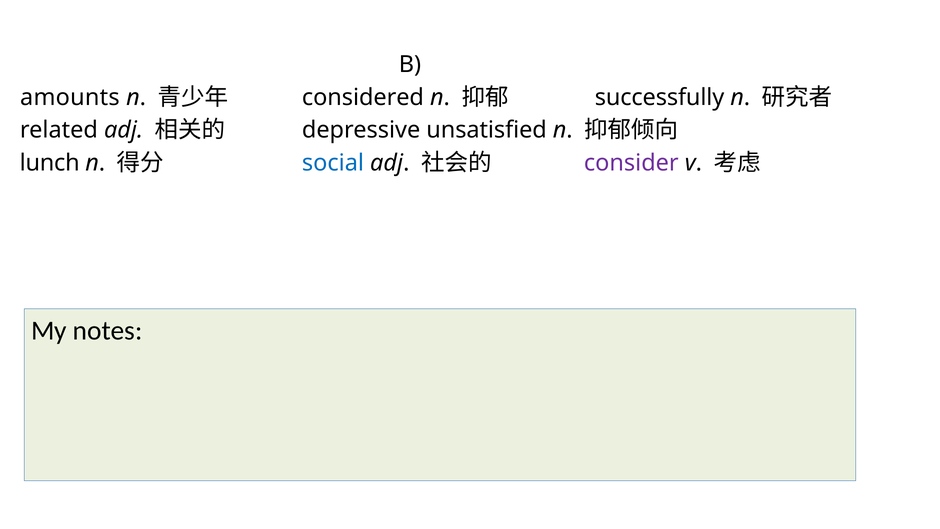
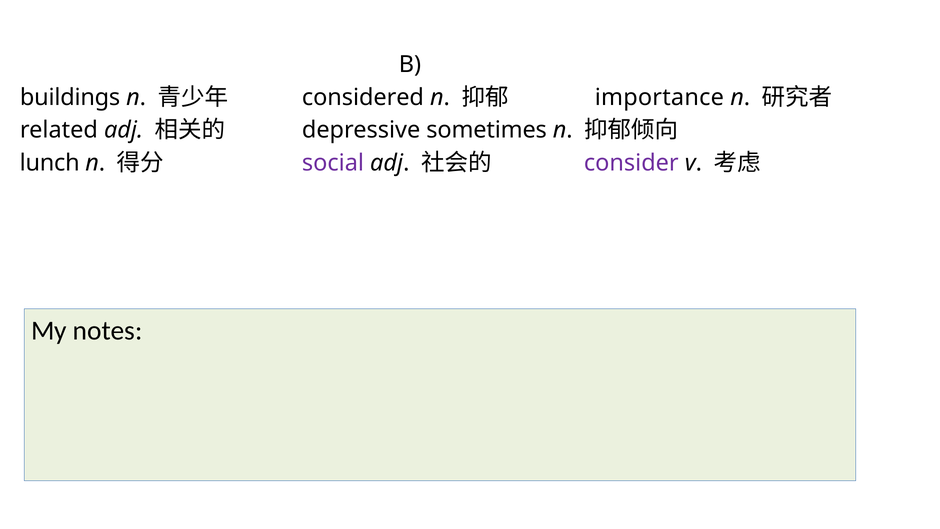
amounts: amounts -> buildings (70, 97)
successfully: successfully -> importance (659, 97)
unsatisfied: unsatisfied -> sometimes (487, 130)
social colour: blue -> purple (333, 163)
